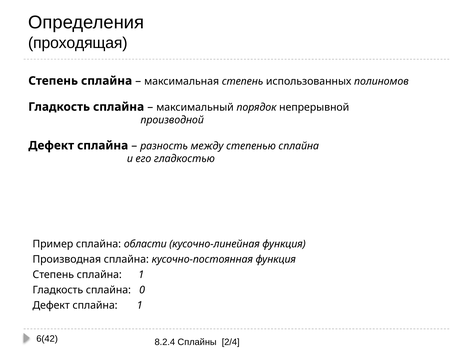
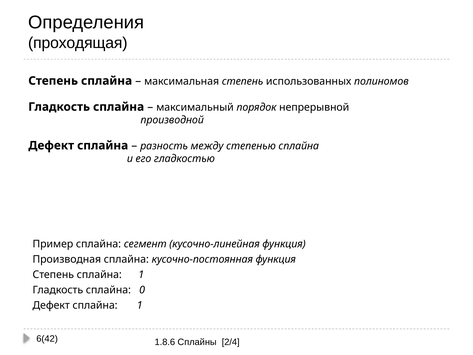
области: области -> сегмент (145, 244)
8.2.4: 8.2.4 -> 1.8.6 (165, 342)
